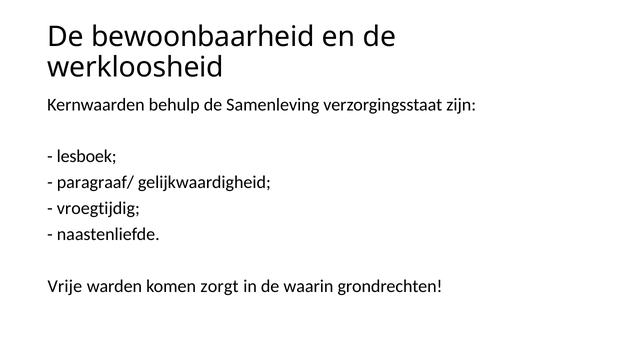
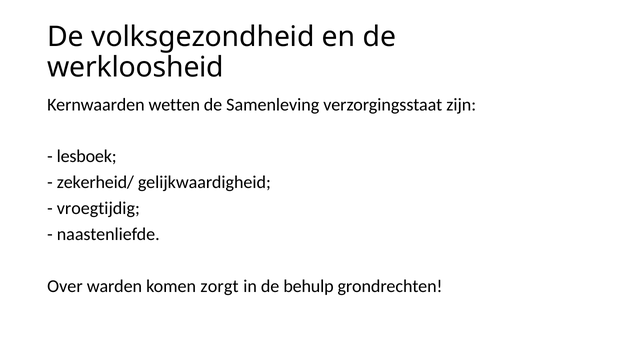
bewoonbaarheid: bewoonbaarheid -> volksgezondheid (203, 37)
behulp: behulp -> wetten (174, 105)
paragraaf/: paragraaf/ -> zekerheid/ (95, 183)
Vrije: Vrije -> Over (65, 286)
waarin: waarin -> behulp (309, 286)
